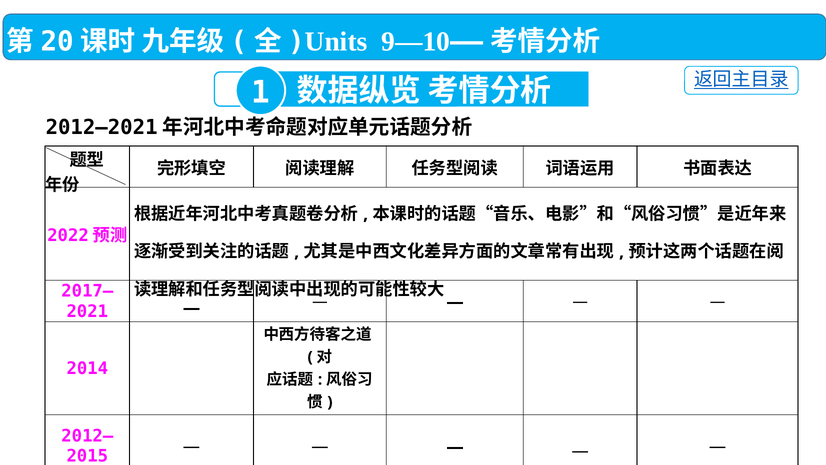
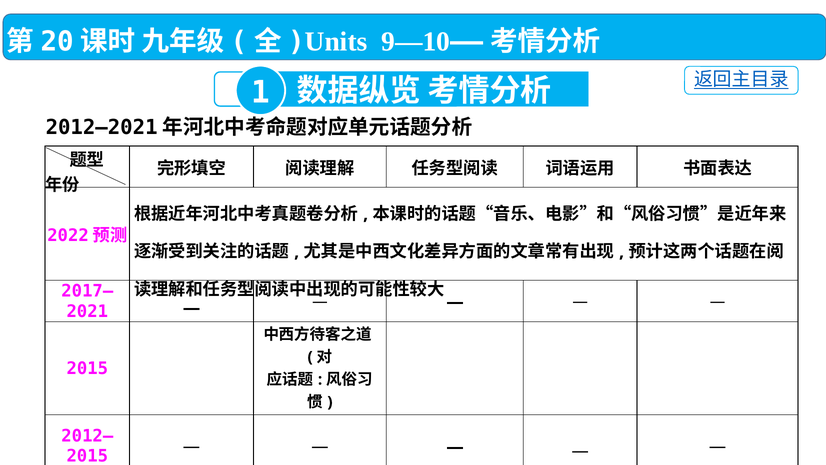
2014: 2014 -> 2015 (87, 368)
